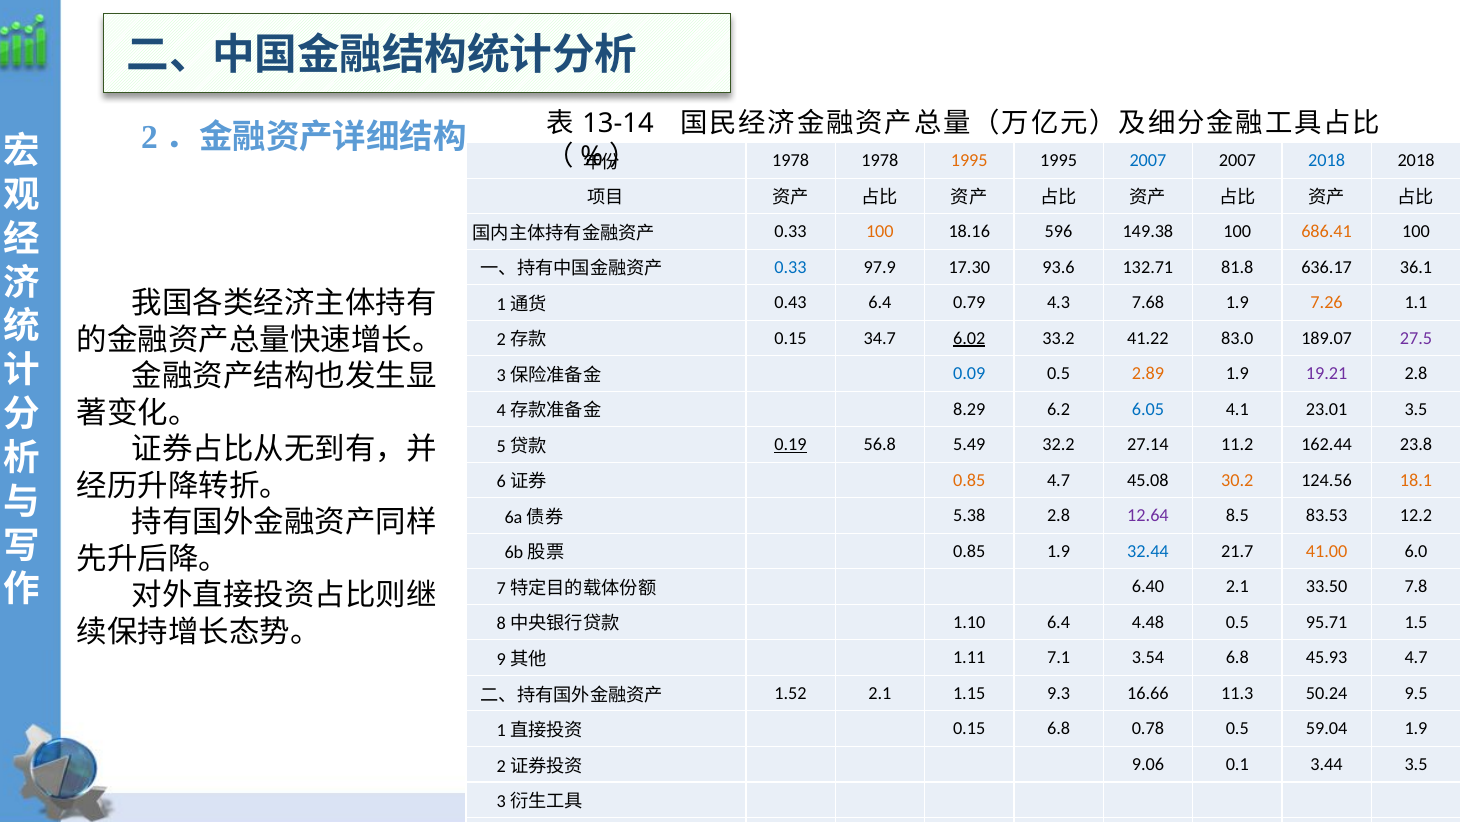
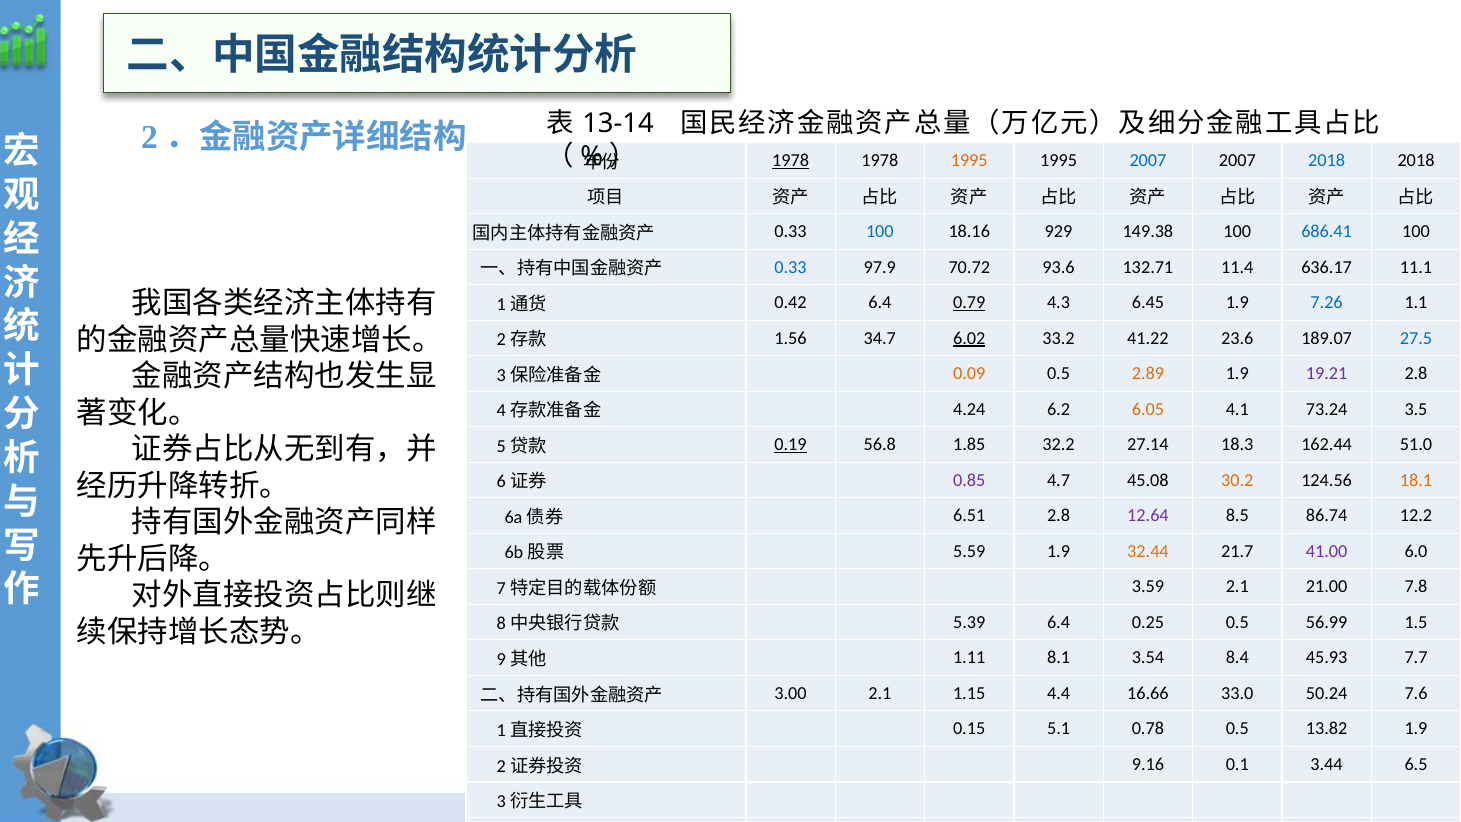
1978 underline: none -> present (791, 161)
100 colour: orange -> blue (880, 232)
596: 596 -> 929 (1059, 232)
686.41 colour: orange -> blue (1327, 232)
17.30: 17.30 -> 70.72 (969, 267)
81.8: 81.8 -> 11.4 (1237, 267)
36.1: 36.1 -> 11.1 (1416, 267)
0.43: 0.43 -> 0.42 (791, 303)
0.79 underline: none -> present (969, 303)
7.68: 7.68 -> 6.45 (1148, 303)
7.26 colour: orange -> blue (1327, 303)
0.15: 0.15 -> 1.56 (791, 338)
83.0: 83.0 -> 23.6 (1237, 338)
27.5 colour: purple -> blue (1416, 338)
0.09 colour: blue -> orange (969, 374)
8.29: 8.29 -> 4.24 (969, 409)
6.05 colour: blue -> orange (1148, 409)
23.01: 23.01 -> 73.24 (1327, 409)
5.49: 5.49 -> 1.85 (969, 445)
11.2: 11.2 -> 18.3 (1237, 445)
23.8: 23.8 -> 51.0 (1416, 445)
0.85 colour: orange -> purple (969, 480)
5.38: 5.38 -> 6.51 (969, 516)
83.53: 83.53 -> 86.74 (1327, 516)
0.85: 0.85 -> 5.59 (969, 551)
32.44 colour: blue -> orange (1148, 551)
41.00 colour: orange -> purple (1327, 551)
6.40: 6.40 -> 3.59 (1148, 587)
33.50: 33.50 -> 21.00 (1327, 587)
1.10: 1.10 -> 5.39 (969, 622)
4.48: 4.48 -> 0.25 (1148, 622)
95.71: 95.71 -> 56.99 (1327, 622)
7.1: 7.1 -> 8.1 (1059, 658)
3.54 6.8: 6.8 -> 8.4 (1237, 658)
45.93 4.7: 4.7 -> 7.7 (1416, 658)
1.52: 1.52 -> 3.00 (791, 693)
9.3: 9.3 -> 4.4 (1059, 693)
11.3: 11.3 -> 33.0 (1237, 693)
9.5: 9.5 -> 7.6 (1416, 693)
0.15 6.8: 6.8 -> 5.1 (1059, 729)
59.04: 59.04 -> 13.82 (1327, 729)
9.06: 9.06 -> 9.16 (1148, 764)
3.44 3.5: 3.5 -> 6.5 (1416, 764)
